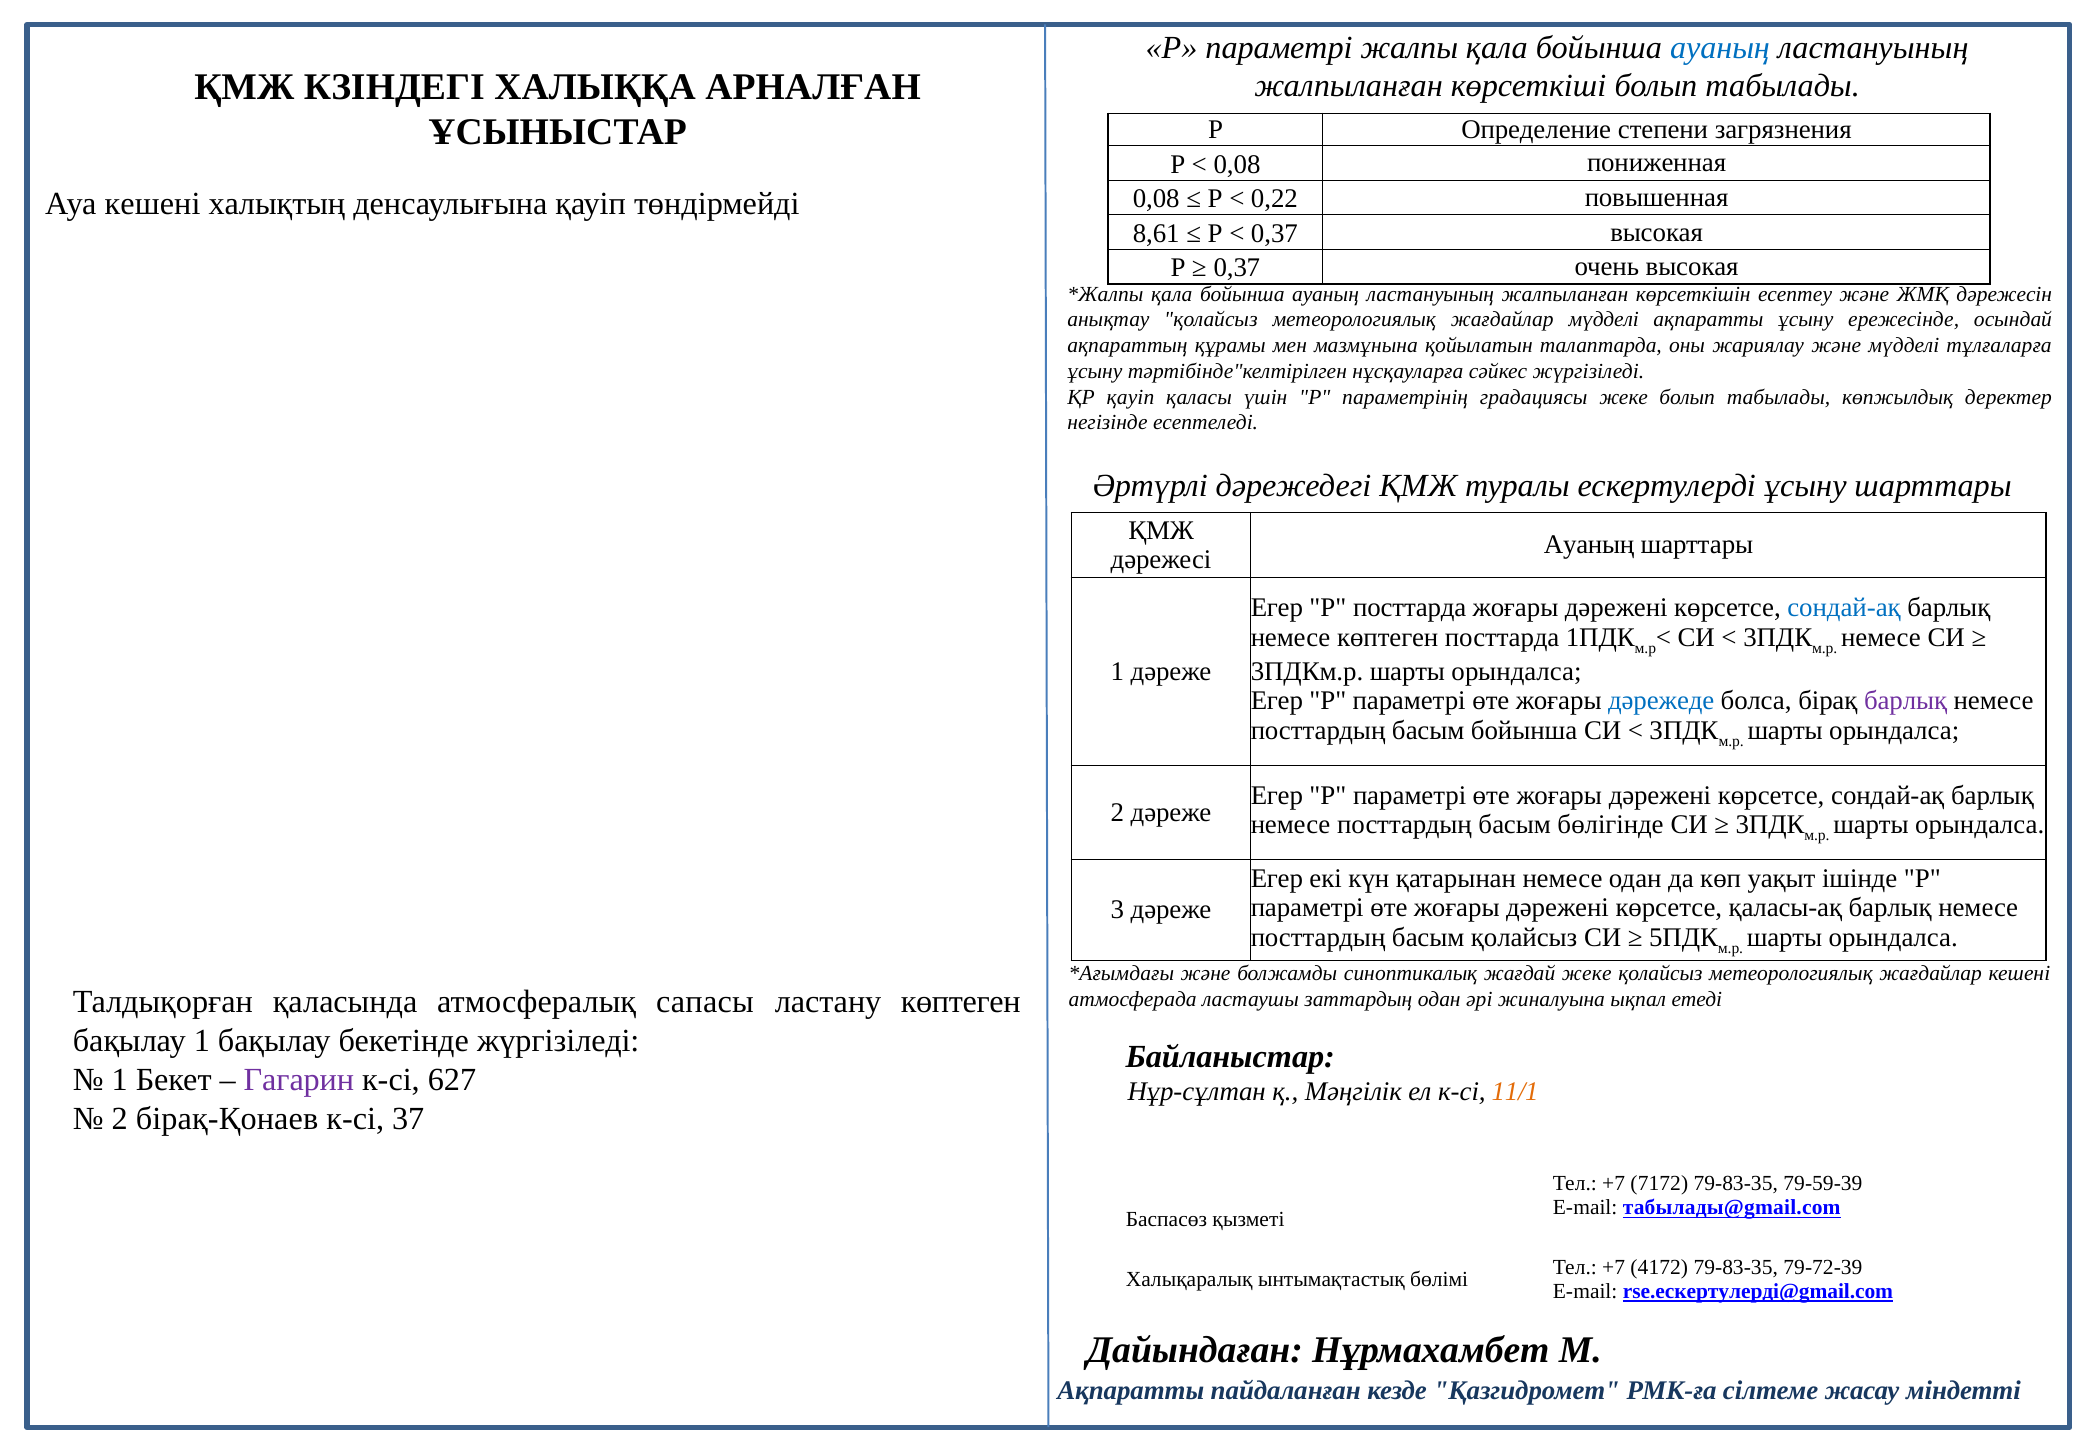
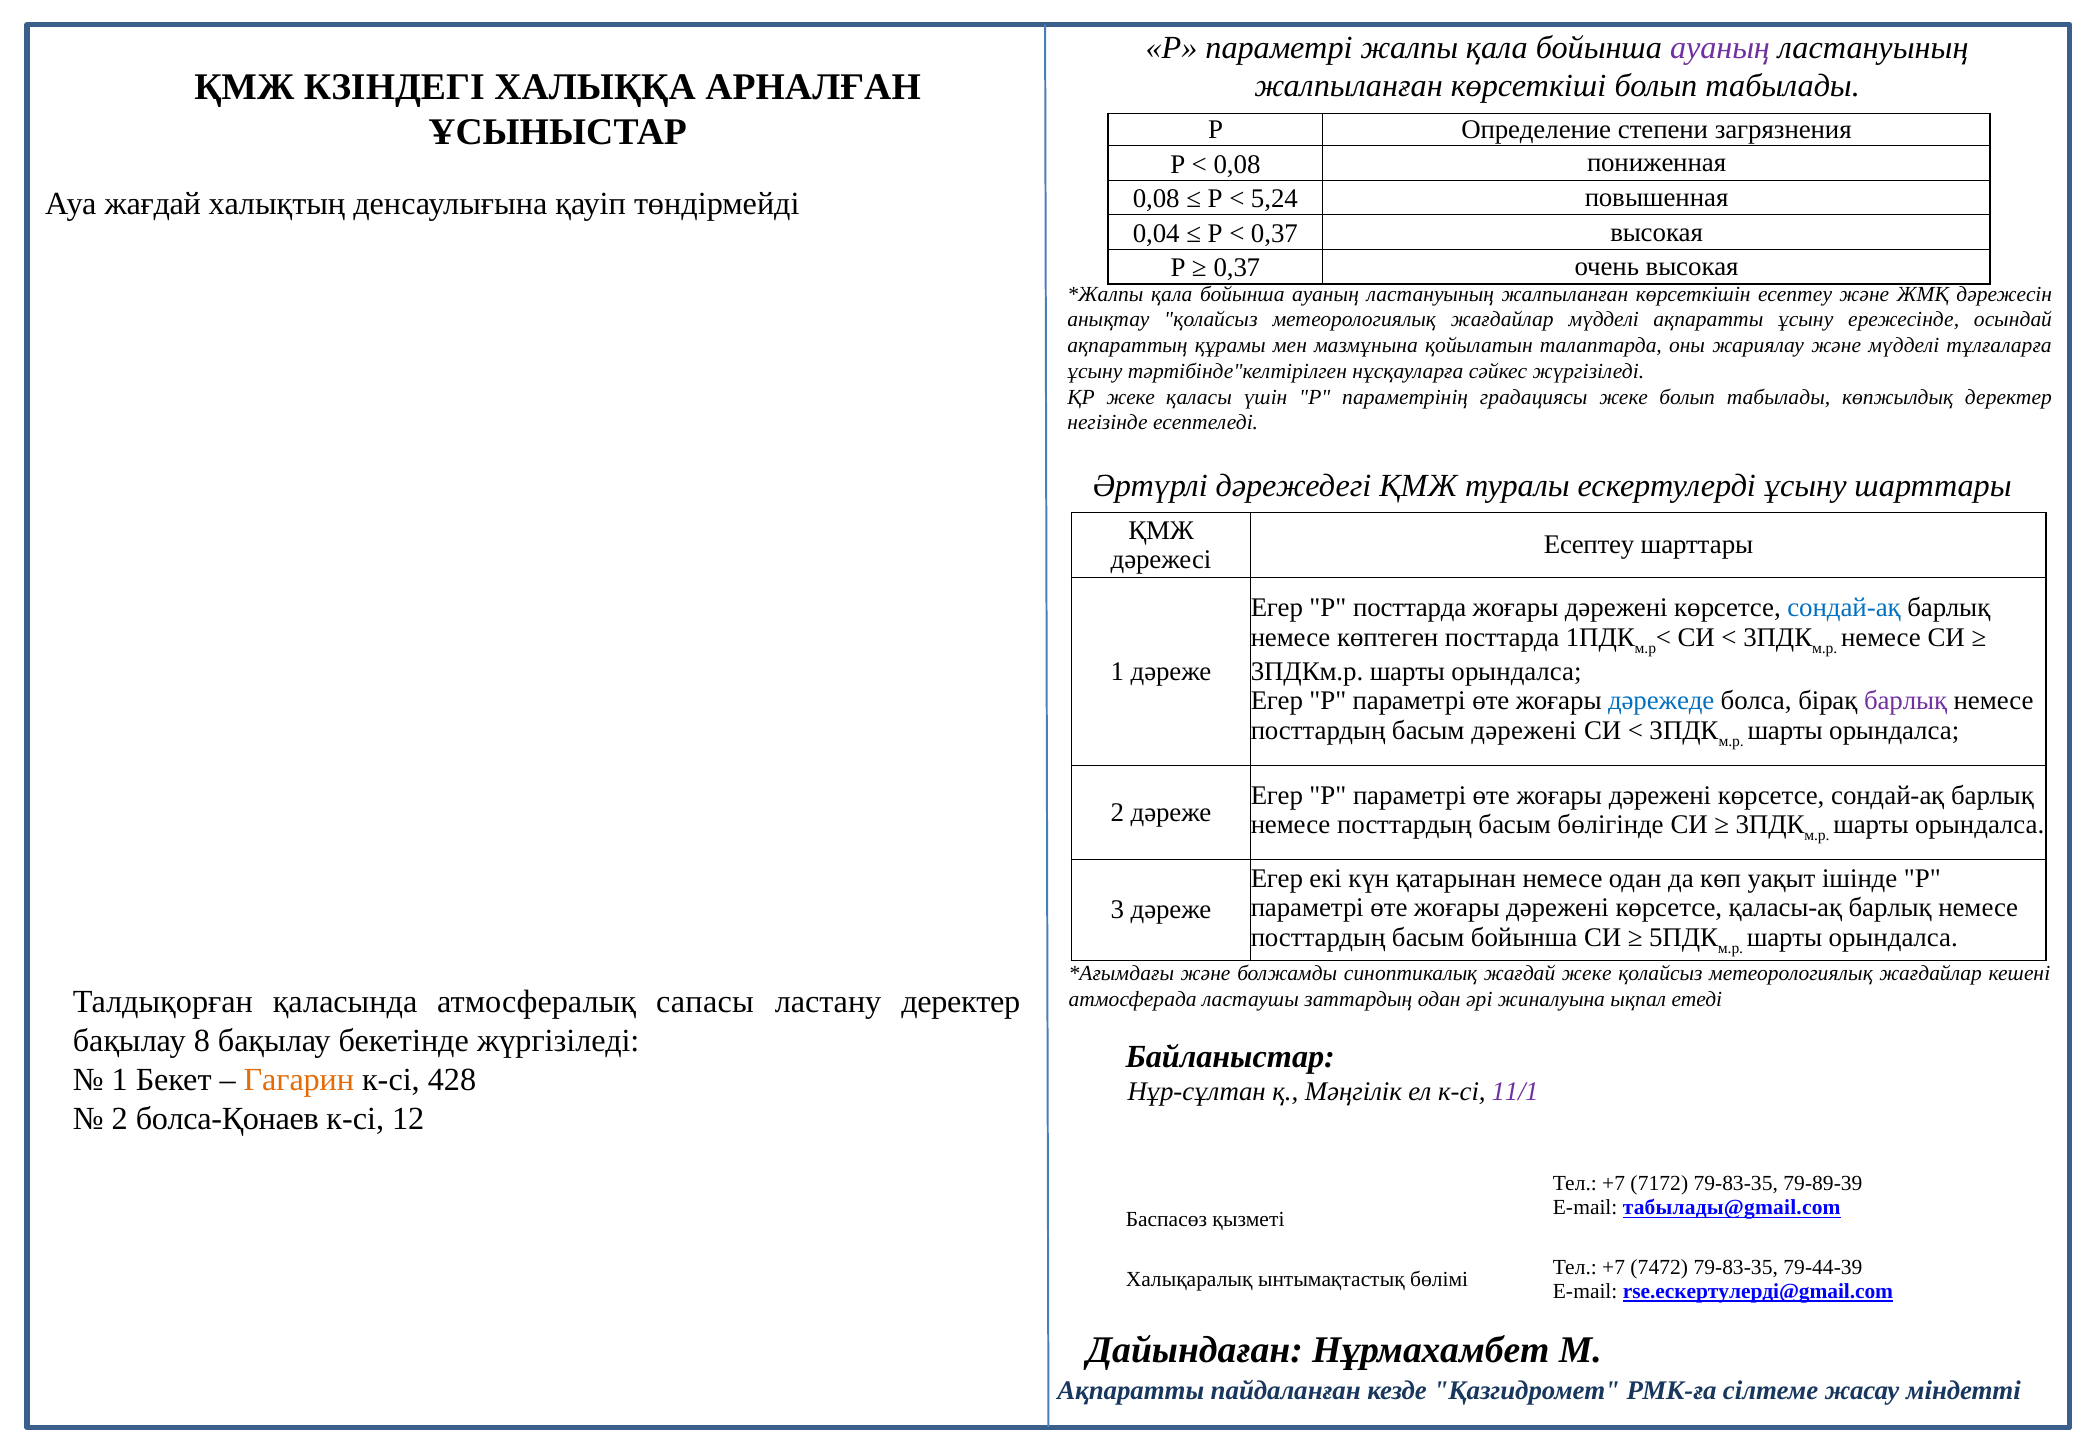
ауаның colour: blue -> purple (1720, 47)
0,22: 0,22 -> 5,24 (1274, 199)
Ауа кешені: кешені -> жағдай (153, 203)
8,61: 8,61 -> 0,04 (1156, 233)
ҚР қауіп: қауіп -> жеке (1131, 397)
Ауаның: Ауаның -> Есептеу (1589, 545)
басым бойынша: бойынша -> дәрежені (1524, 730)
басым қолайсыз: қолайсыз -> бойынша (1524, 937)
ластану көптеген: көптеген -> деректер (961, 1002)
бақылау 1: 1 -> 8 (202, 1041)
Гагарин colour: purple -> orange (299, 1080)
627: 627 -> 428 (452, 1080)
11/1 colour: orange -> purple (1515, 1092)
бірақ-Қонаев: бірақ-Қонаев -> болса-Қонаев (227, 1118)
37: 37 -> 12 (408, 1118)
79-59-39: 79-59-39 -> 79-89-39 (1823, 1184)
4172: 4172 -> 7472 (1659, 1267)
79-72-39: 79-72-39 -> 79-44-39 (1823, 1267)
